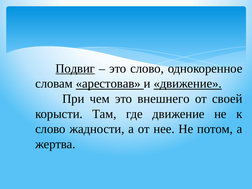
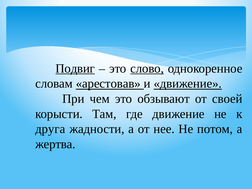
слово underline: none -> present (147, 68)
внешнего: внешнего -> обзывают (164, 99)
слово: слово -> друга (50, 129)
